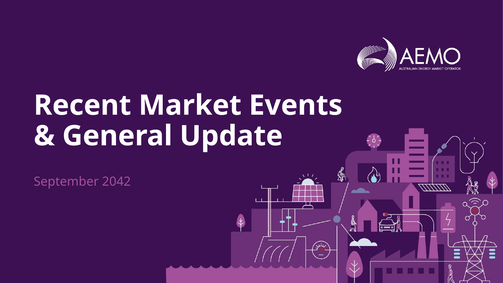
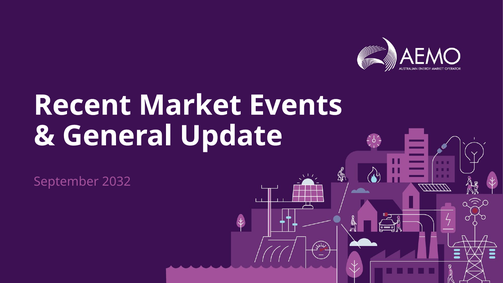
2042: 2042 -> 2032 (116, 182)
